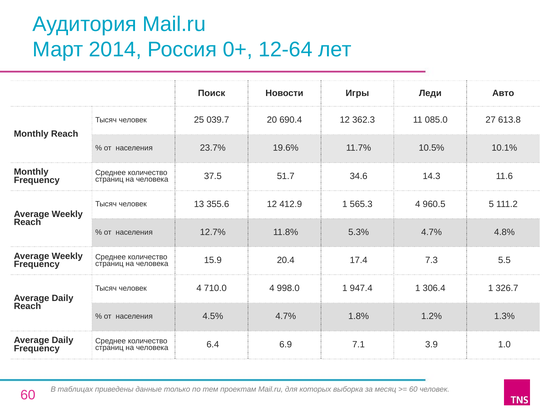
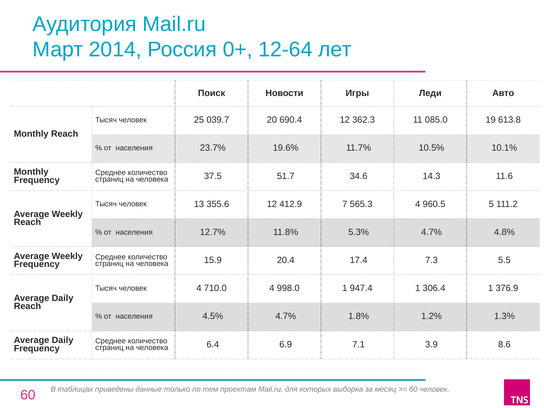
27: 27 -> 19 (491, 120)
412.9 1: 1 -> 7 (345, 204)
326.7: 326.7 -> 376.9 (507, 288)
1.0: 1.0 -> 8.6 (504, 344)
